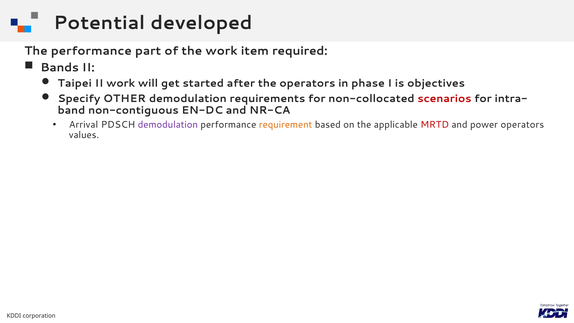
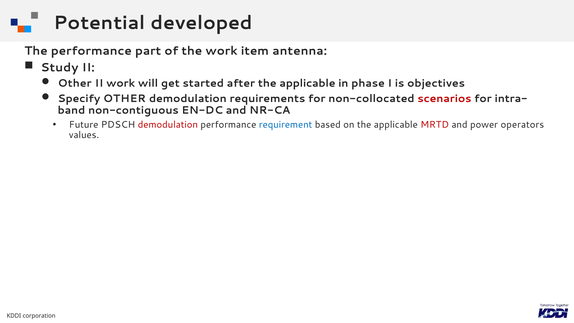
required: required -> antenna (300, 51)
Bands: Bands -> Study (59, 67)
Taipei: Taipei -> Other (75, 83)
after the operators: operators -> applicable (307, 83)
Arrival: Arrival -> Future (84, 125)
demodulation colour: purple -> red (168, 125)
requirement colour: orange -> blue (286, 125)
